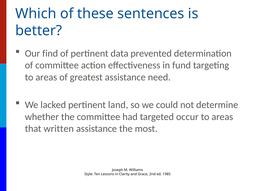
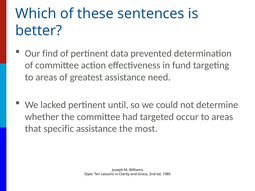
land: land -> until (118, 105)
written: written -> specific (59, 129)
